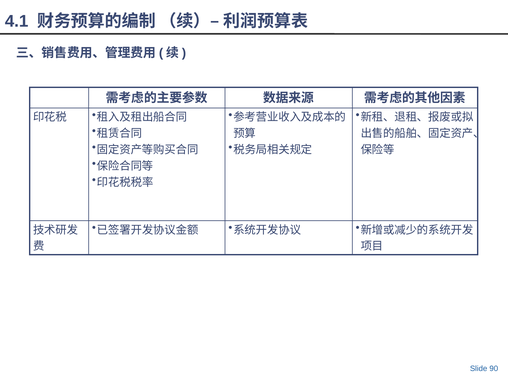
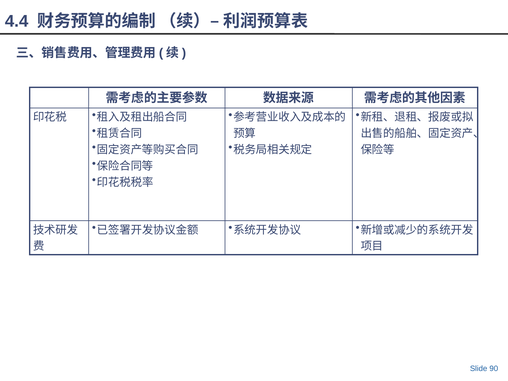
4.1: 4.1 -> 4.4 (17, 21)
